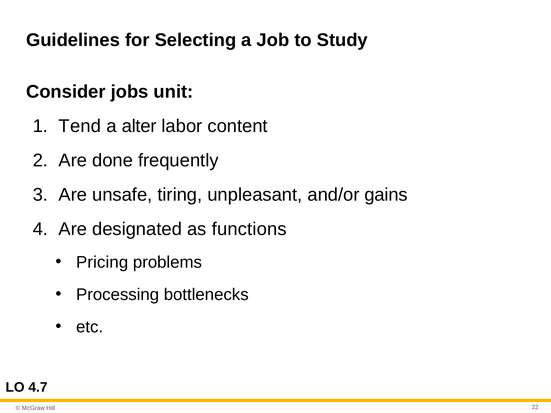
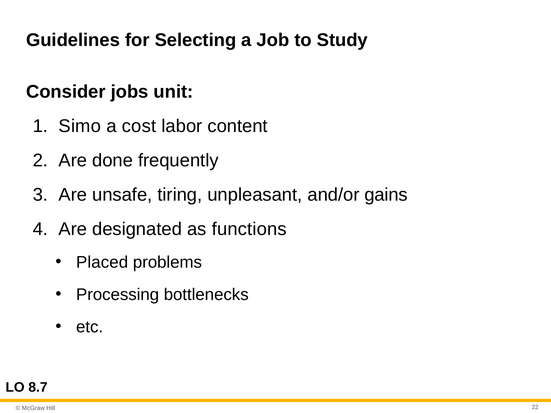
Tend: Tend -> Simo (80, 126)
alter: alter -> cost (139, 126)
Pricing: Pricing -> Placed (102, 262)
4.7: 4.7 -> 8.7 (38, 387)
